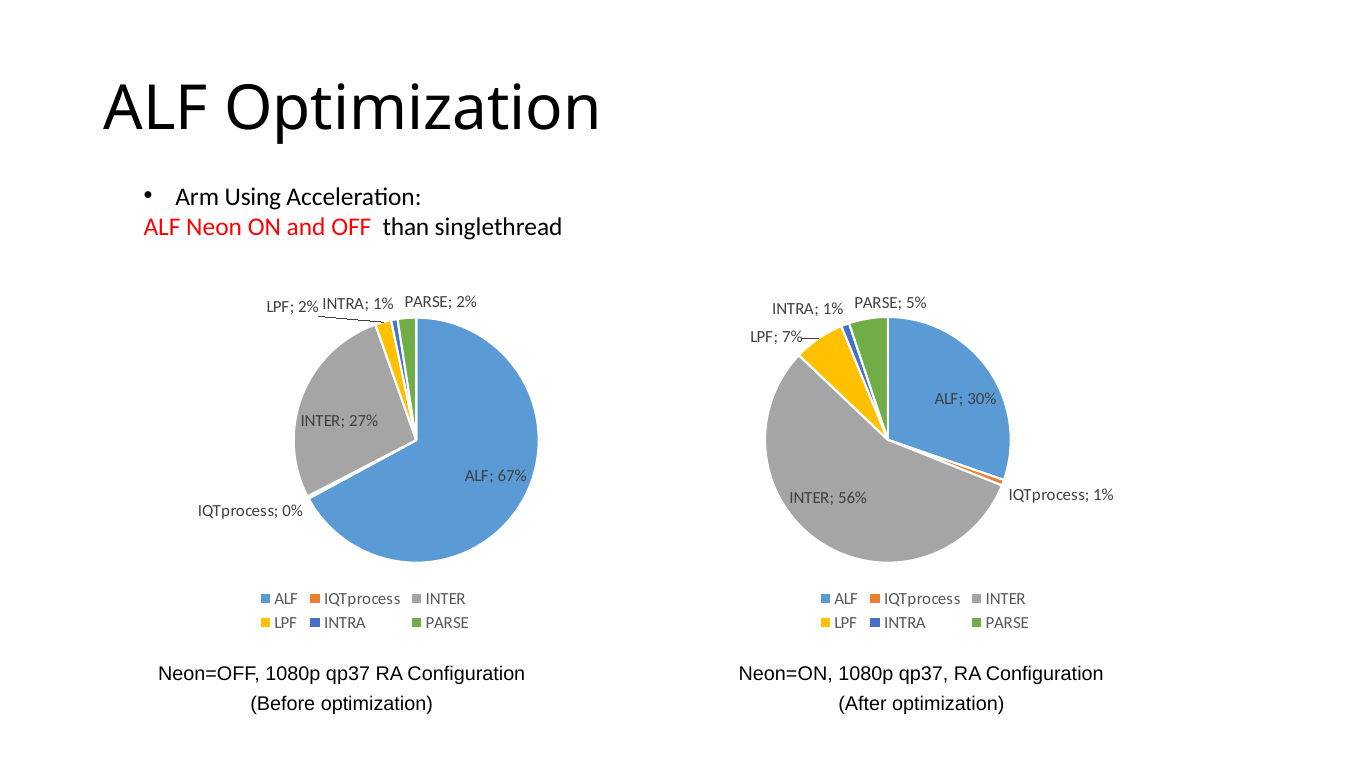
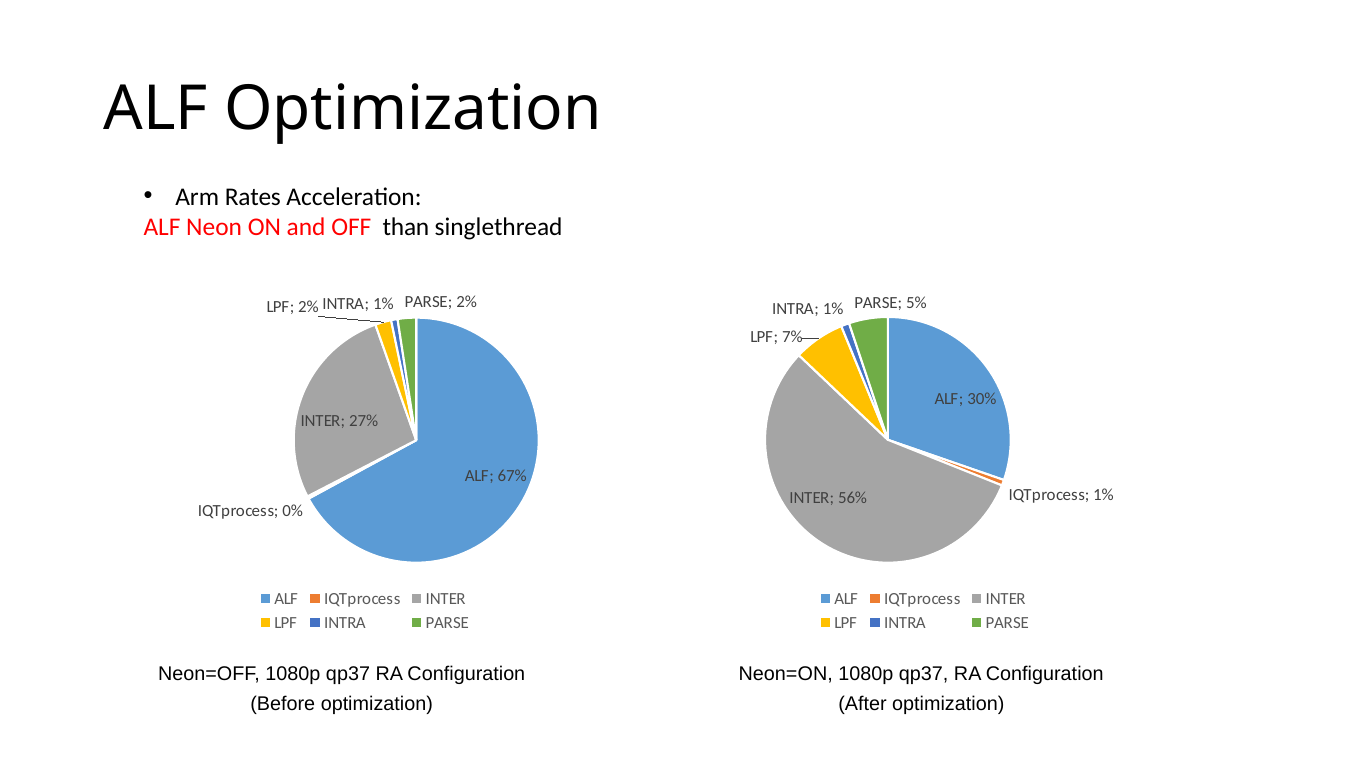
Using: Using -> Rates (253, 197)
